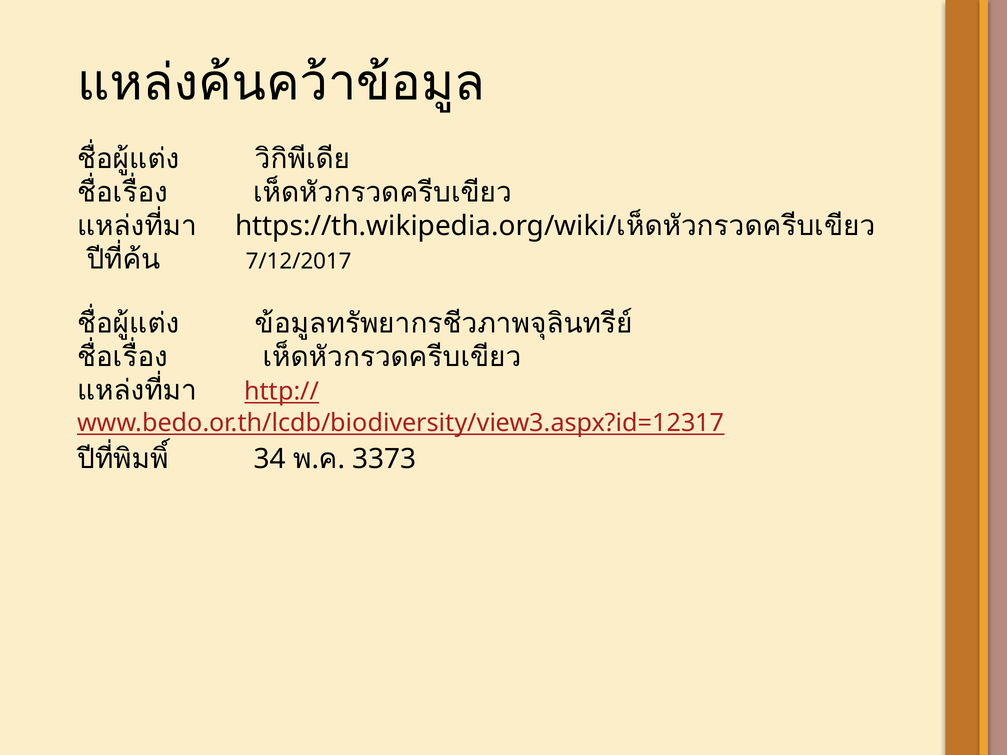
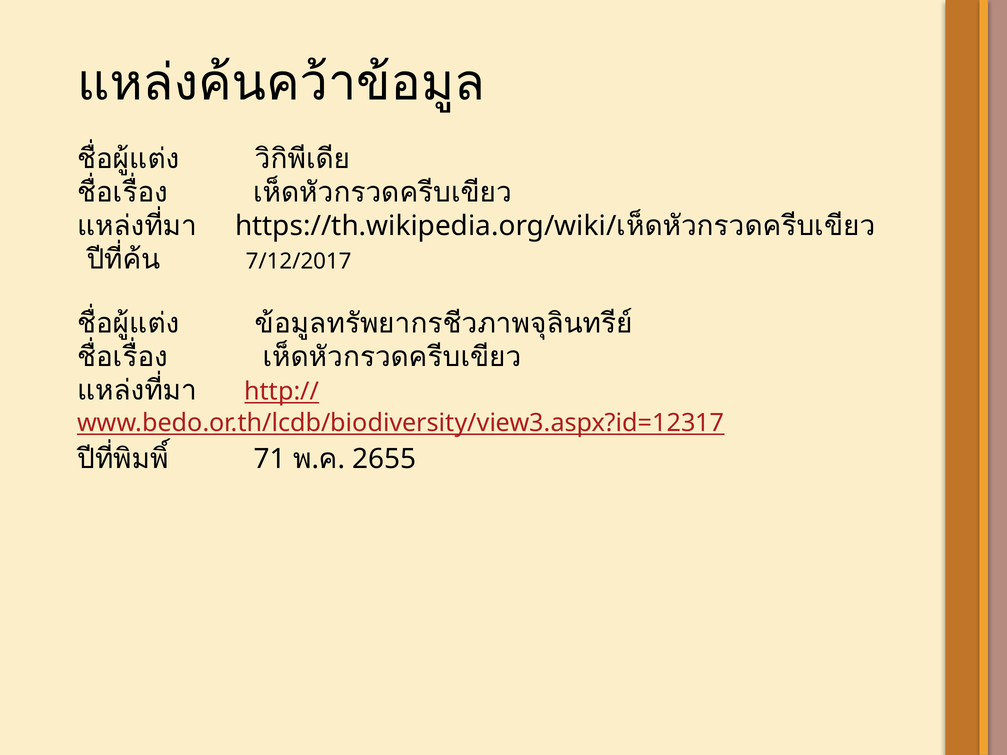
34: 34 -> 71 (270, 459)
3373: 3373 -> 2655 (384, 459)
